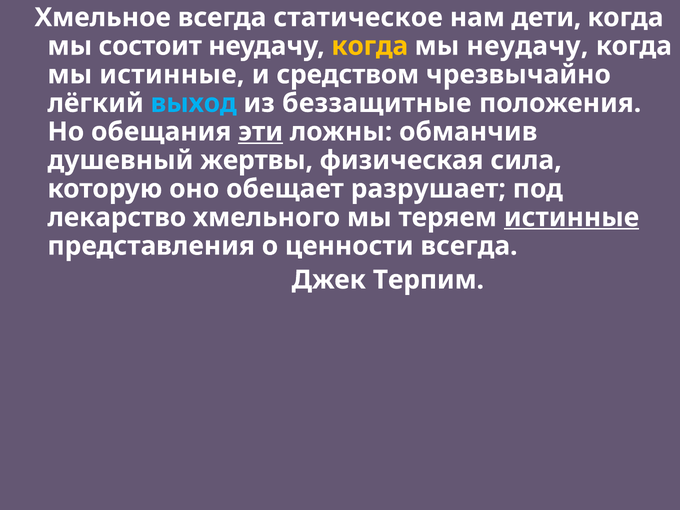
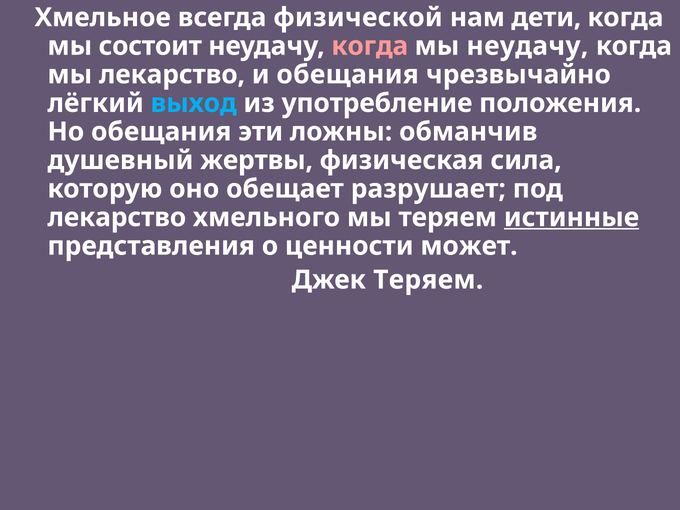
статическое: статическое -> физической (358, 17)
когда colour: yellow -> pink (370, 46)
мы истинные: истинные -> лекарство (172, 75)
и средством: средством -> обещания (348, 75)
беззащитные: беззащитные -> употребление (377, 103)
эти underline: present -> none (261, 132)
ценности всегда: всегда -> может (469, 246)
Джек Терпим: Терпим -> Теряем (428, 280)
